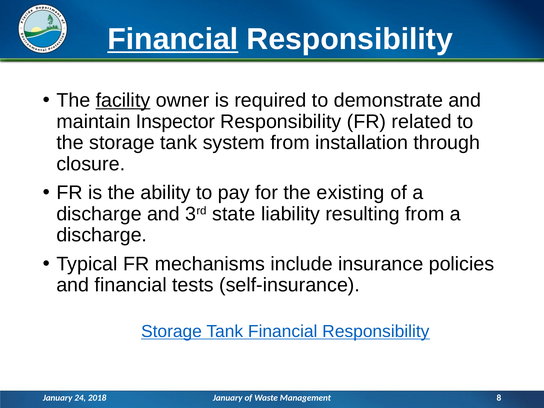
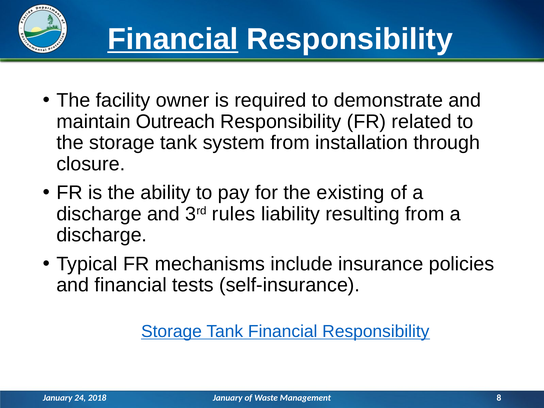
facility underline: present -> none (123, 100)
Inspector: Inspector -> Outreach (176, 122)
state: state -> rules (234, 214)
